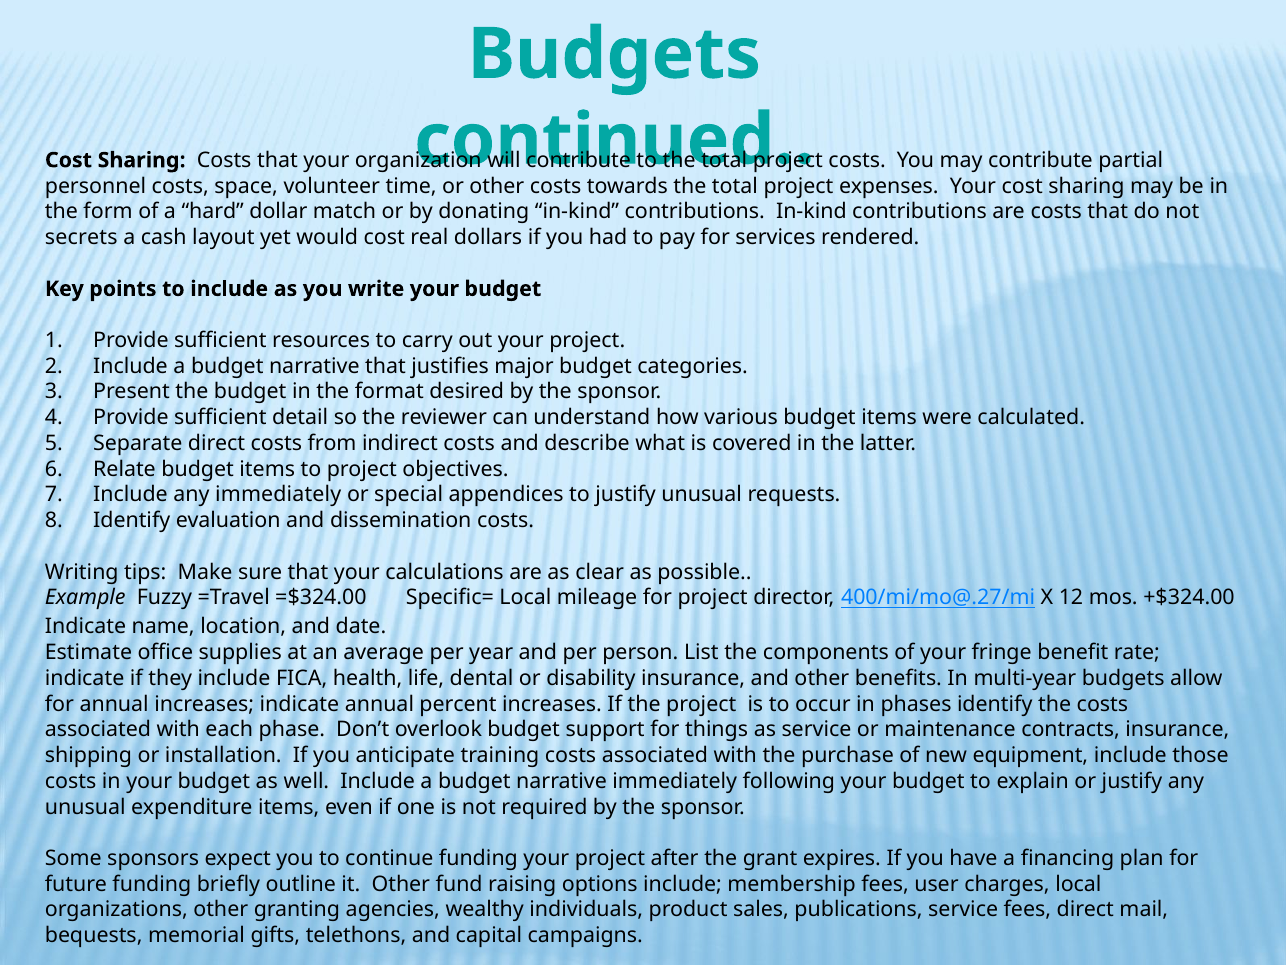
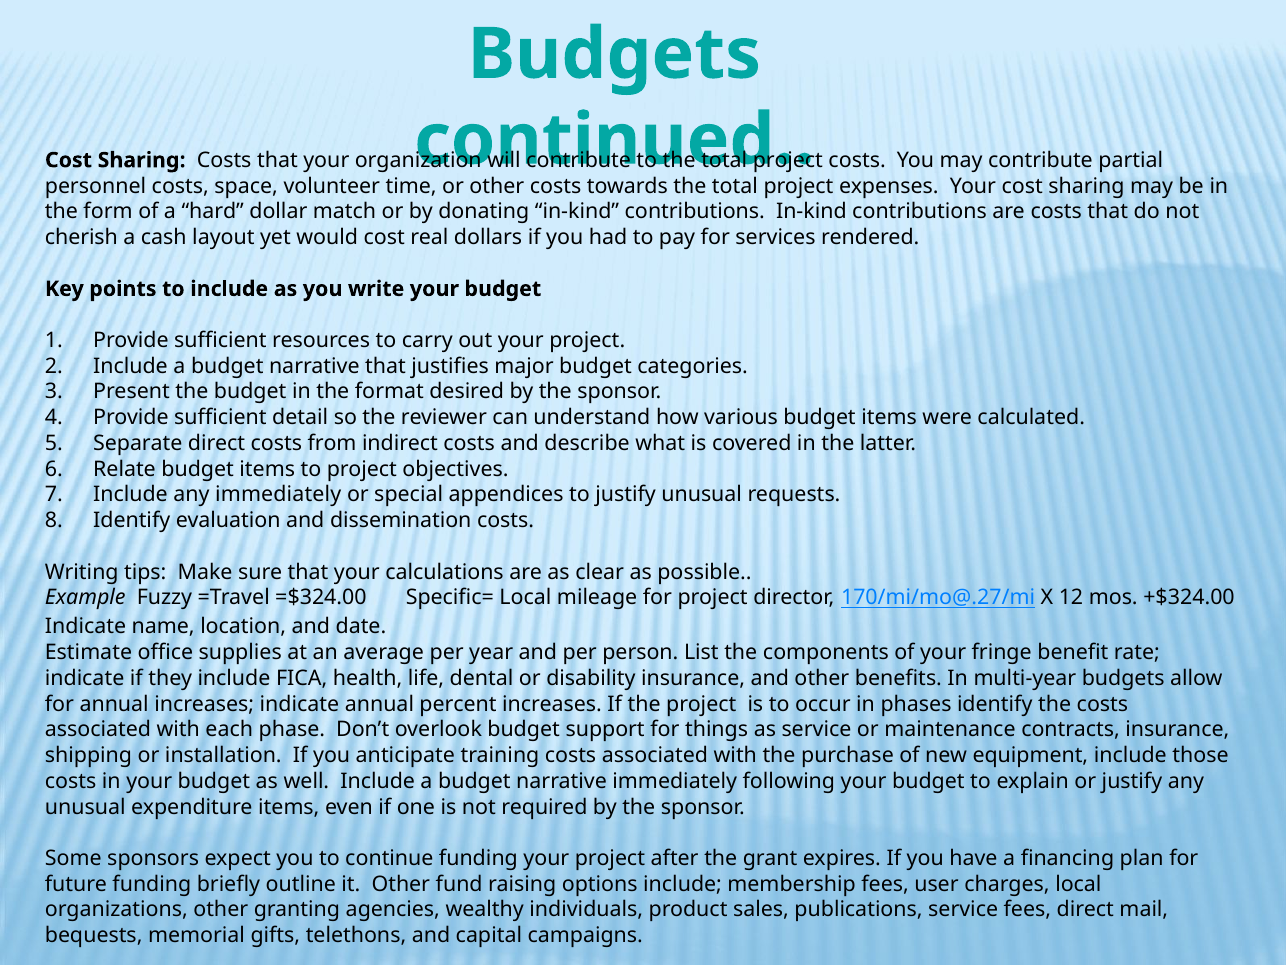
secrets: secrets -> cherish (81, 237)
400/mi/mo@.27/mi: 400/mi/mo@.27/mi -> 170/mi/mo@.27/mi (938, 597)
